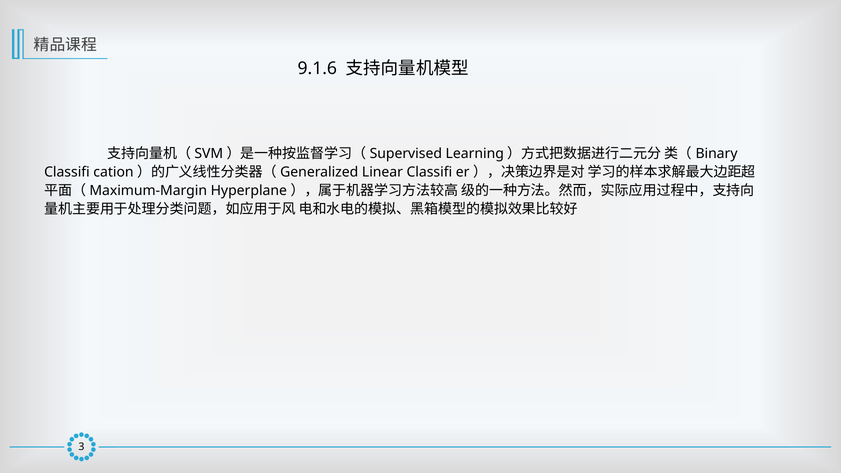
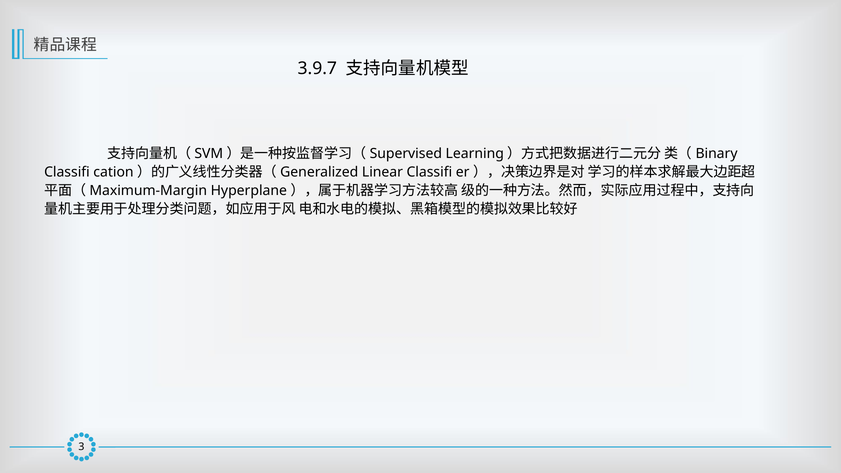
9.1.6: 9.1.6 -> 3.9.7 (317, 68)
